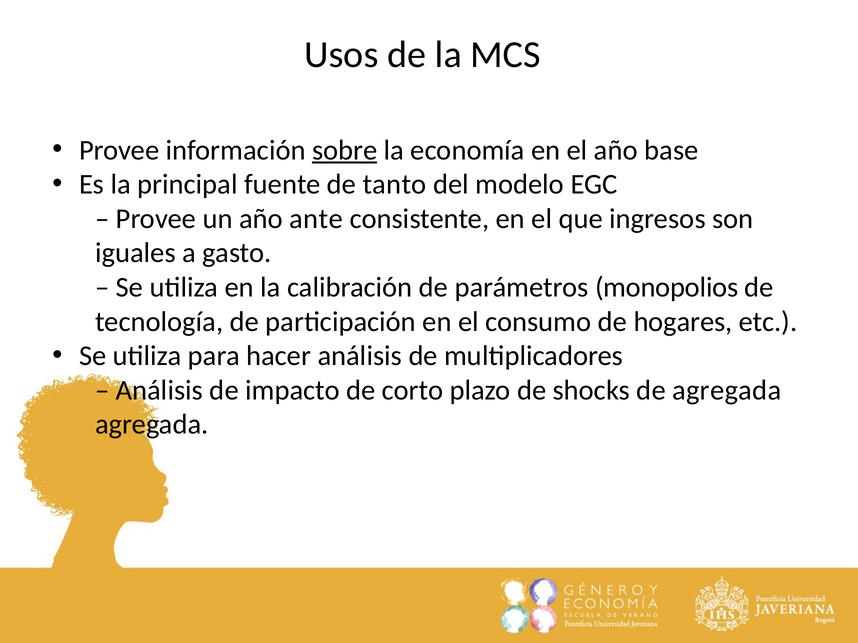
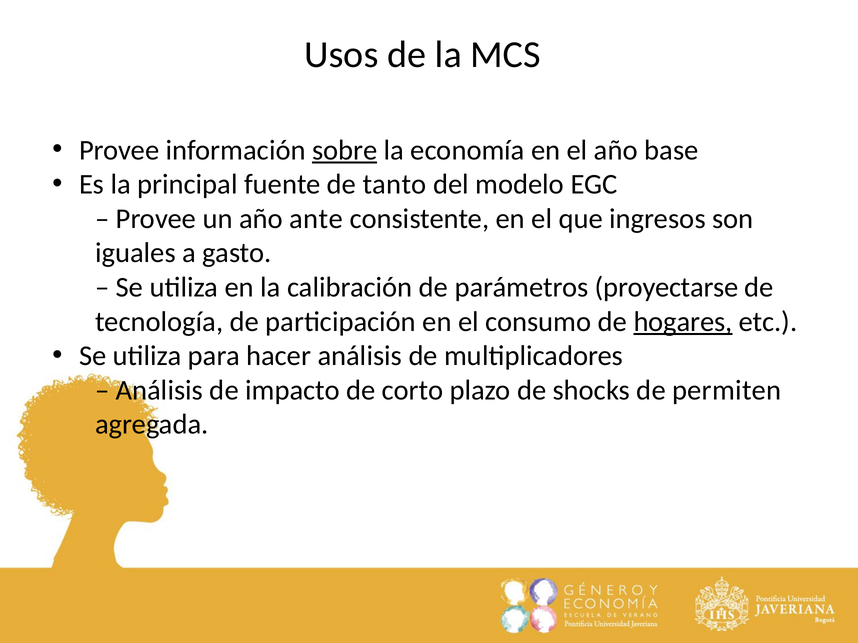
monopolios: monopolios -> proyectarse (667, 288)
hogares underline: none -> present (683, 322)
de agregada: agregada -> permiten (727, 391)
